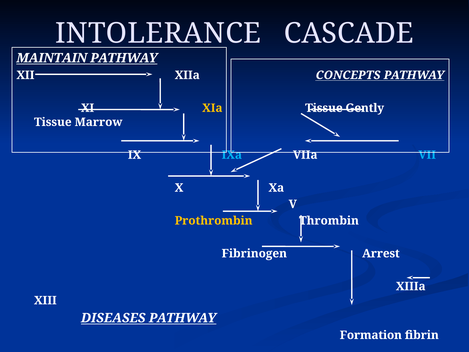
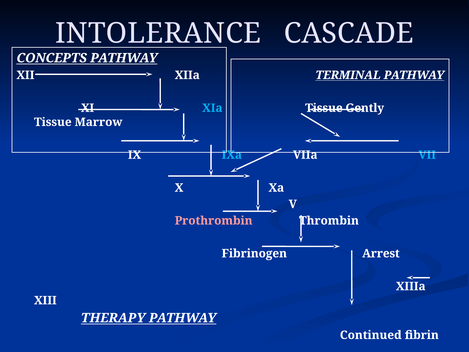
MAINTAIN: MAINTAIN -> CONCEPTS (52, 58)
CONCEPTS: CONCEPTS -> TERMINAL (348, 75)
XIa colour: yellow -> light blue (212, 108)
Prothrombin colour: yellow -> pink (214, 220)
DISEASES: DISEASES -> THERAPY (113, 318)
Formation: Formation -> Continued (371, 335)
